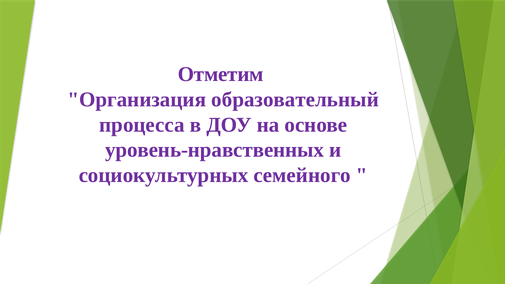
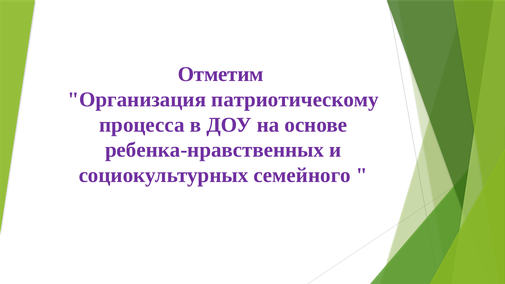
образовательный: образовательный -> патриотическому (295, 100)
уровень-нравственных: уровень-нравственных -> ребенка-нравственных (215, 150)
